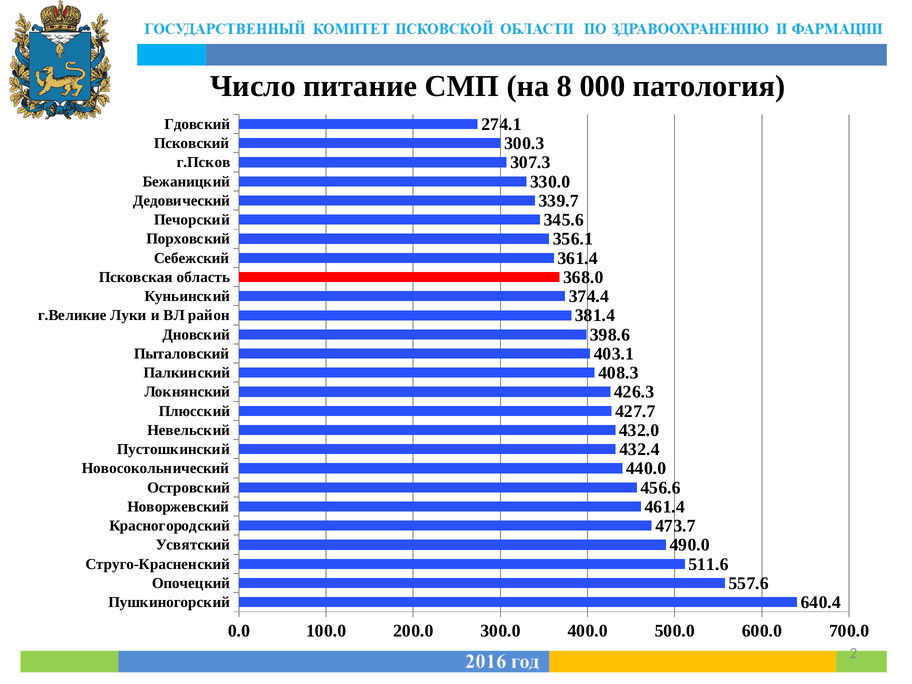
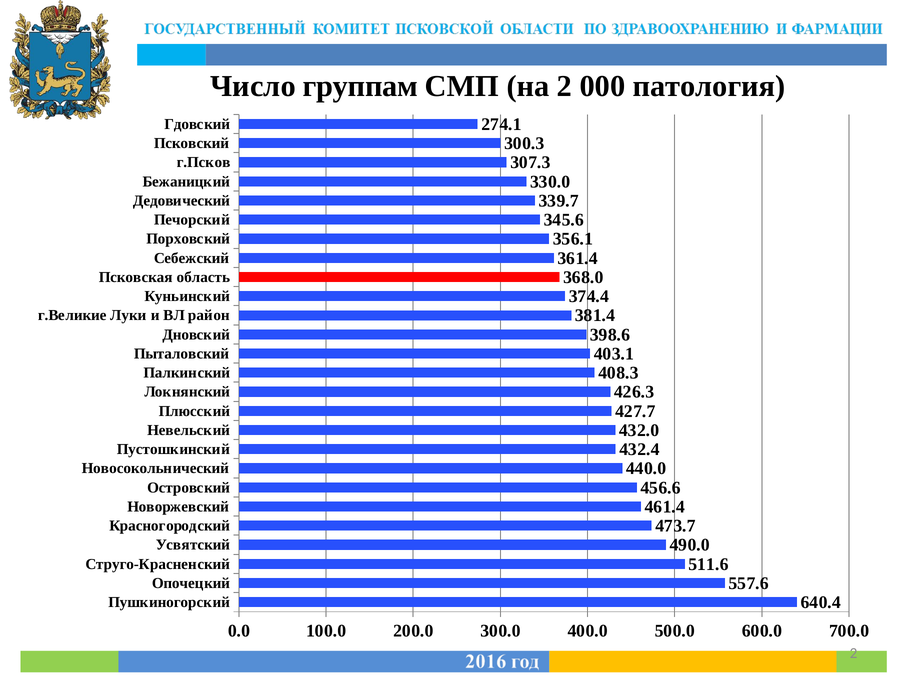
питание: питание -> группам (360, 86)
на 8: 8 -> 2 (564, 86)
